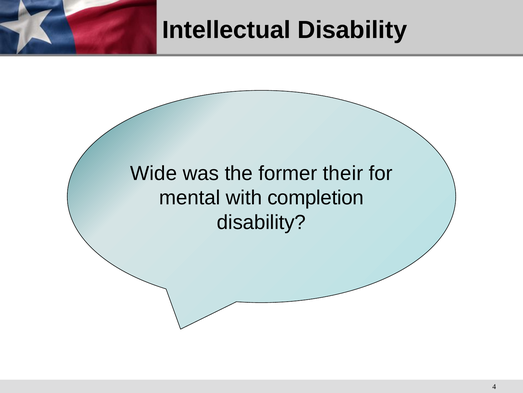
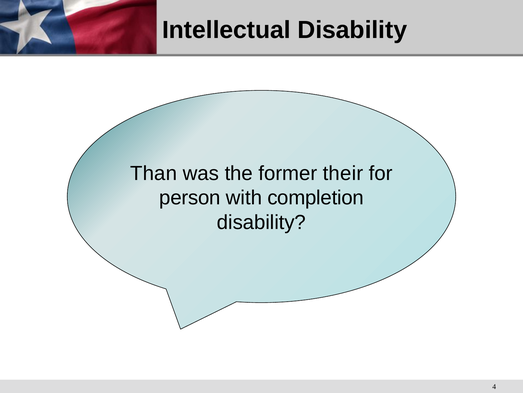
Wide: Wide -> Than (154, 173)
mental: mental -> person (190, 198)
